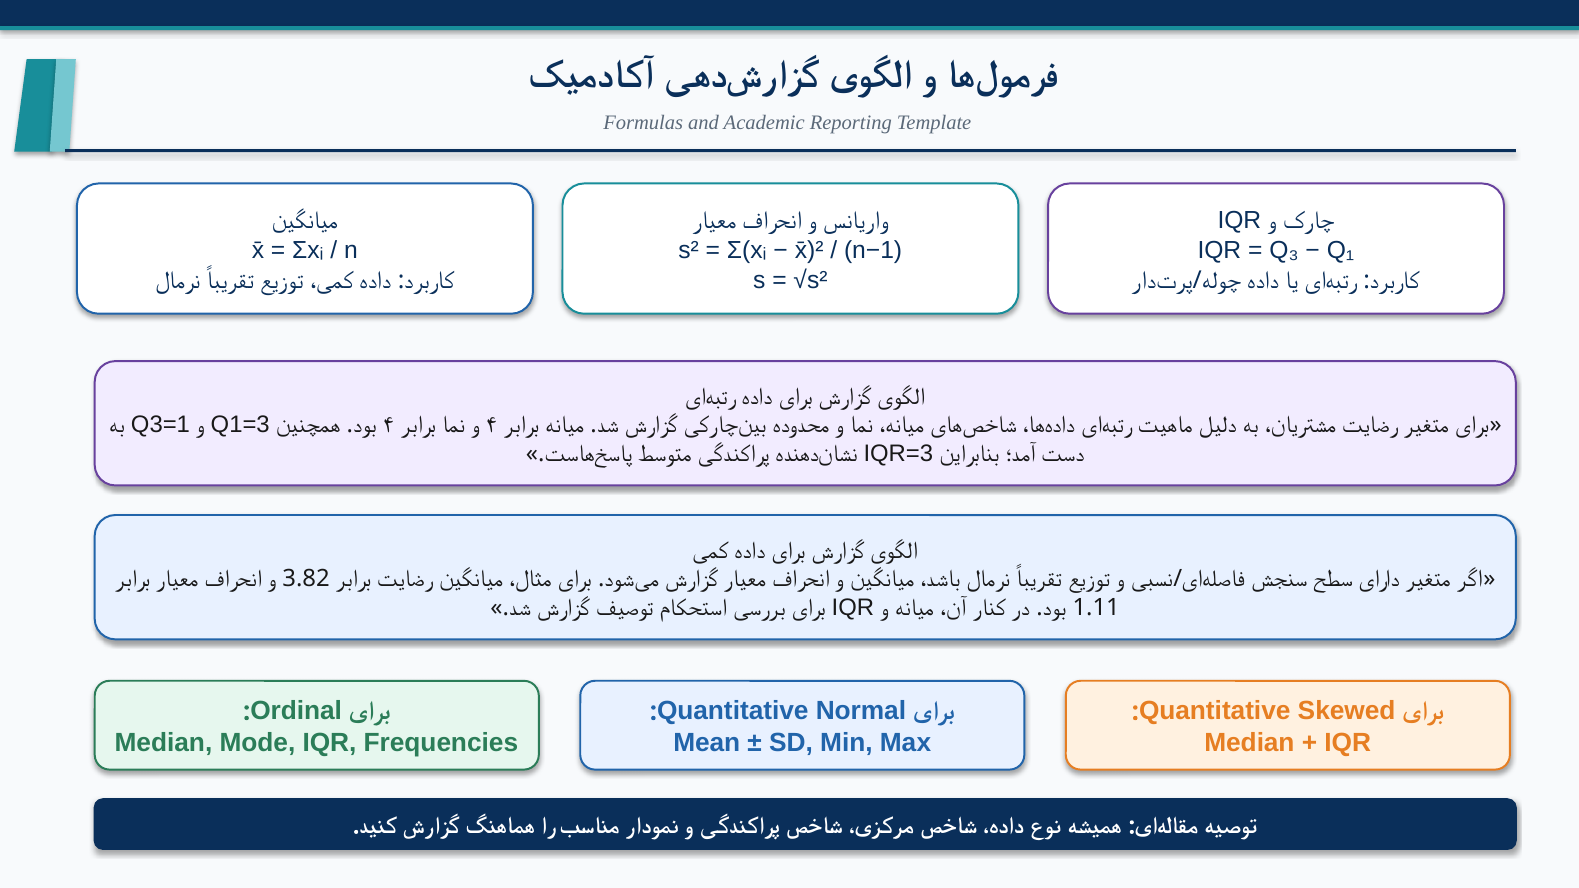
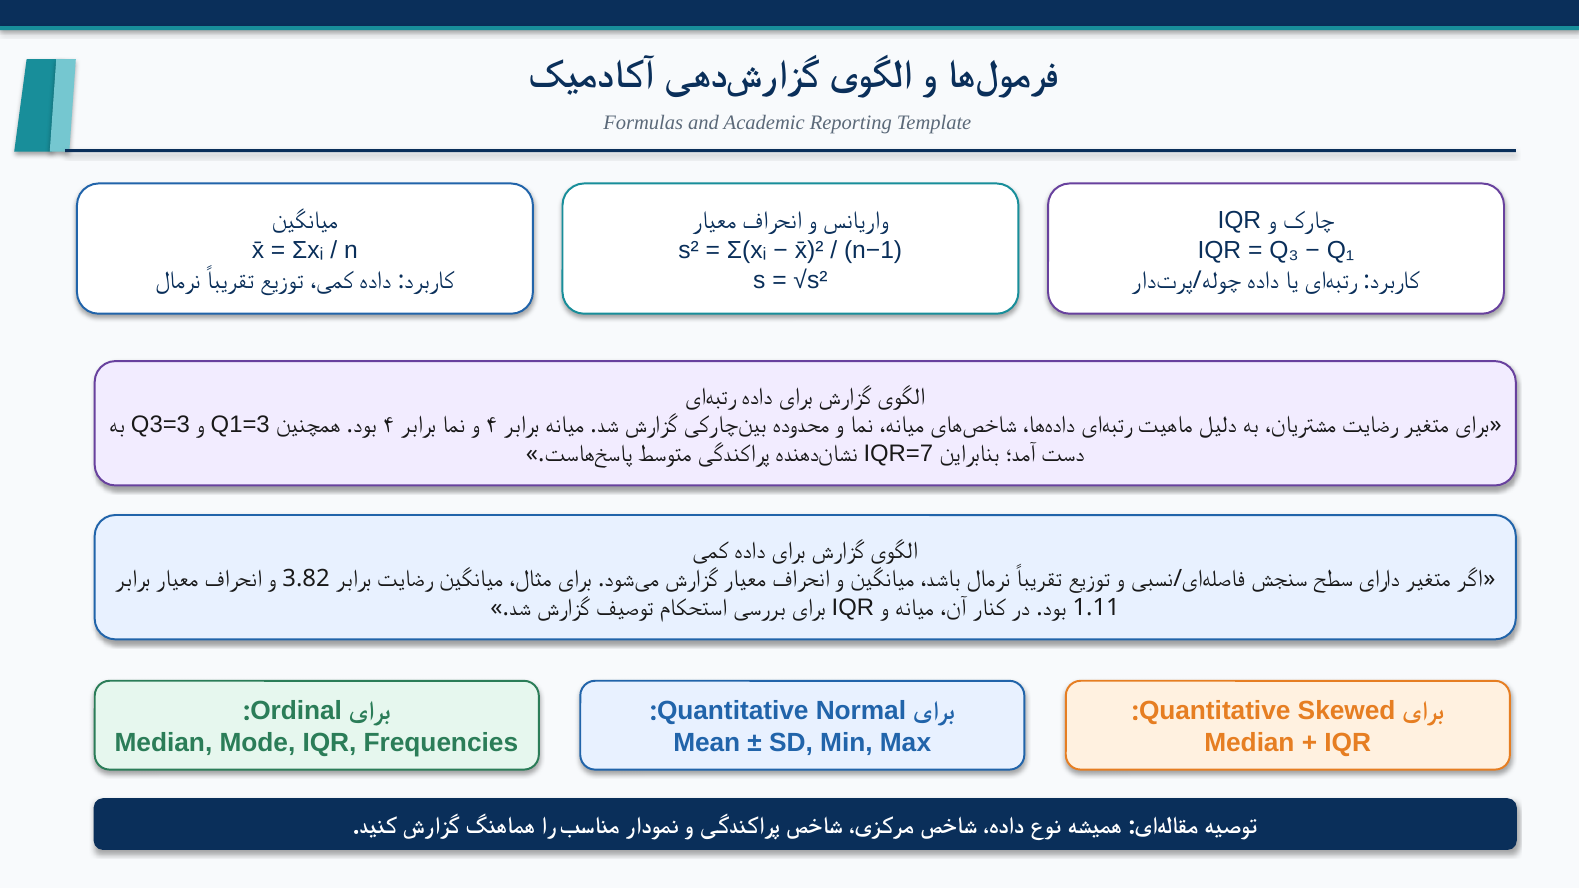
Q3=1: Q3=1 -> Q3=3 (160, 425)
IQR=3: IQR=3 -> IQR=7 (898, 454)
